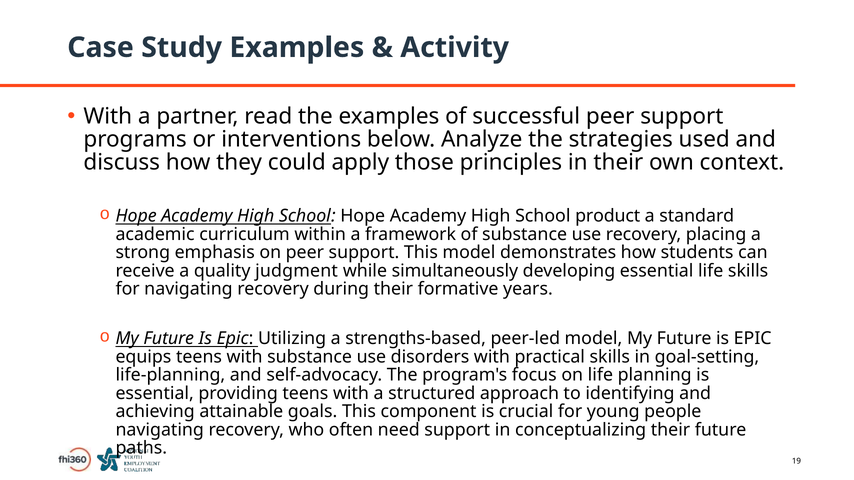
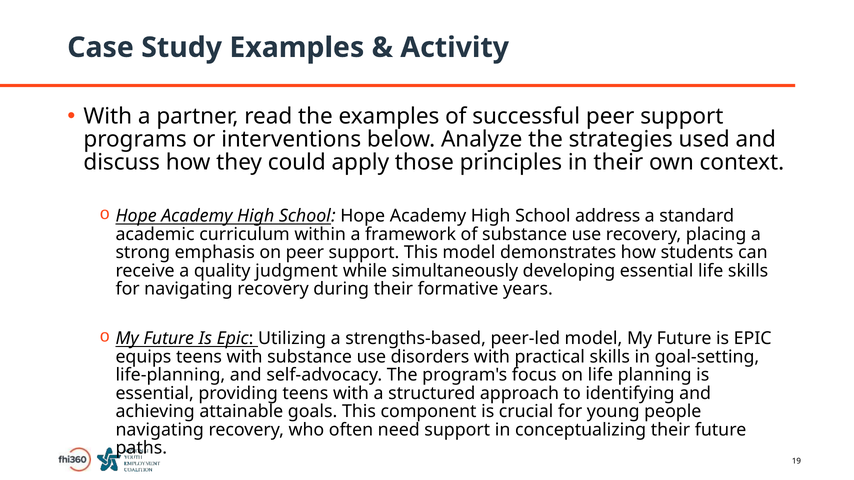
product: product -> address (608, 216)
